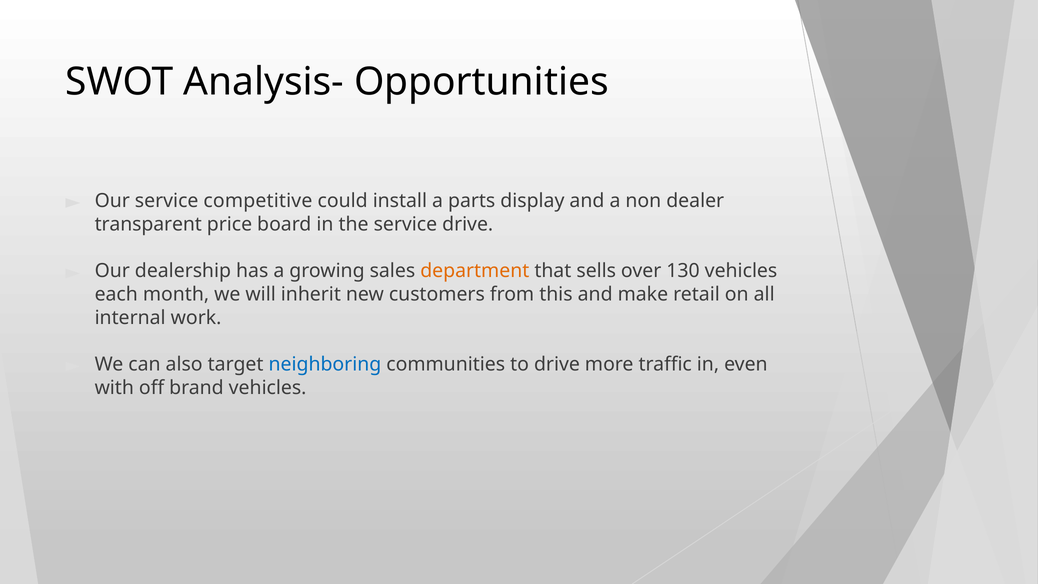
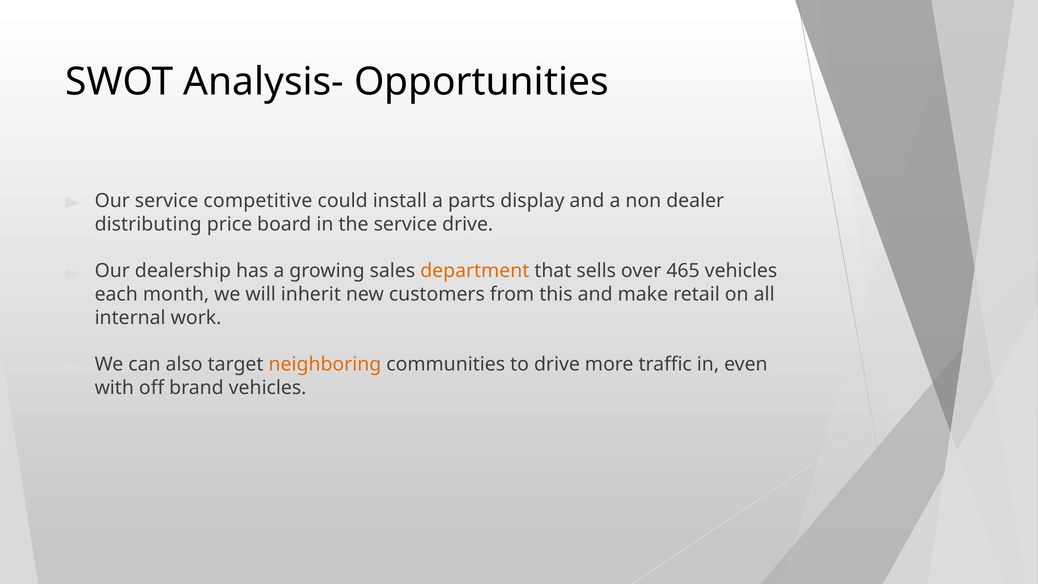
transparent: transparent -> distributing (148, 224)
130: 130 -> 465 (683, 271)
neighboring colour: blue -> orange (325, 364)
